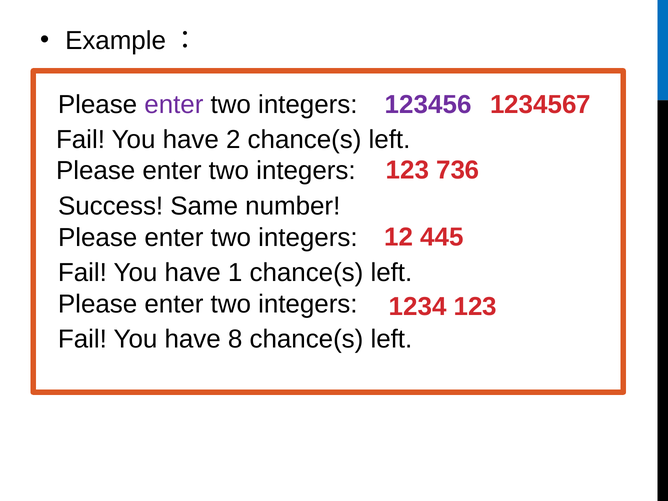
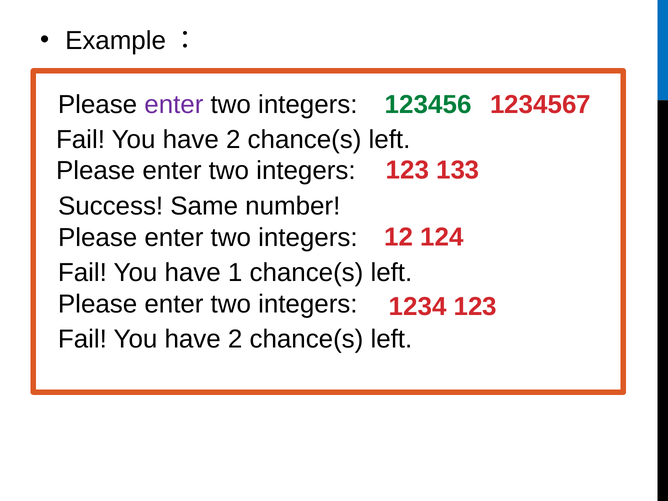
123456 colour: purple -> green (428, 105)
736: 736 -> 133 (458, 170)
445: 445 -> 124 (442, 237)
8: 8 -> 2 (235, 339)
